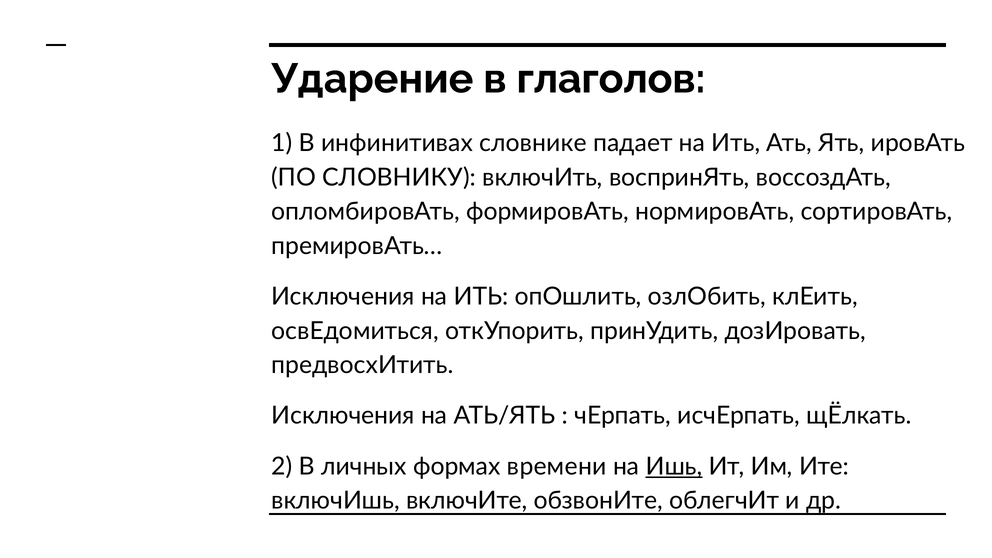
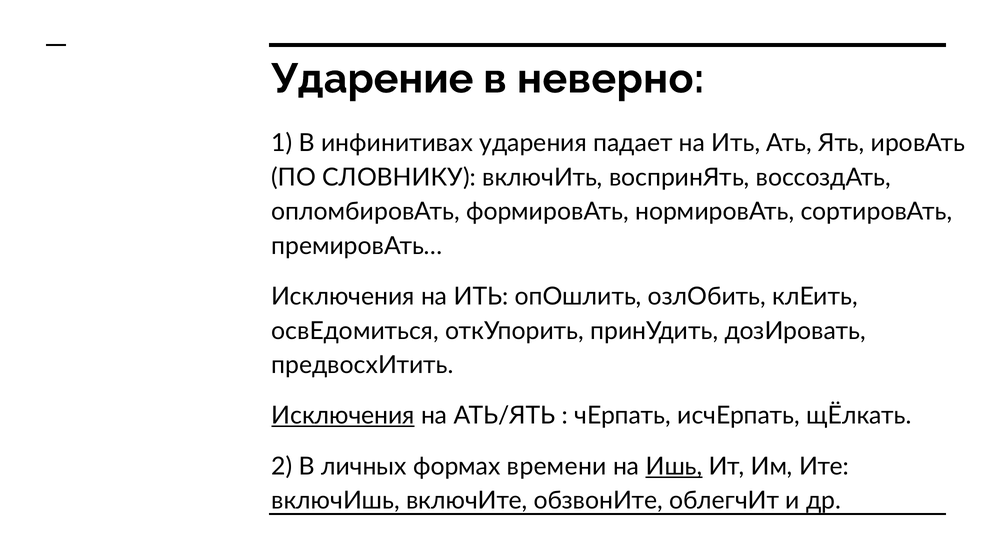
глаголов: глаголов -> неверно (611, 79)
словнике: словнике -> ударения (533, 143)
Исключения underline: none -> present (343, 416)
